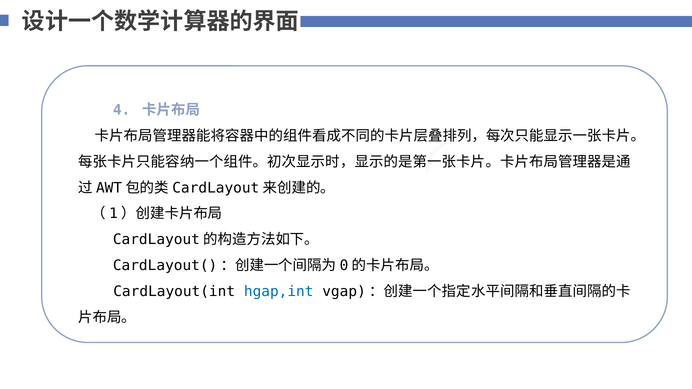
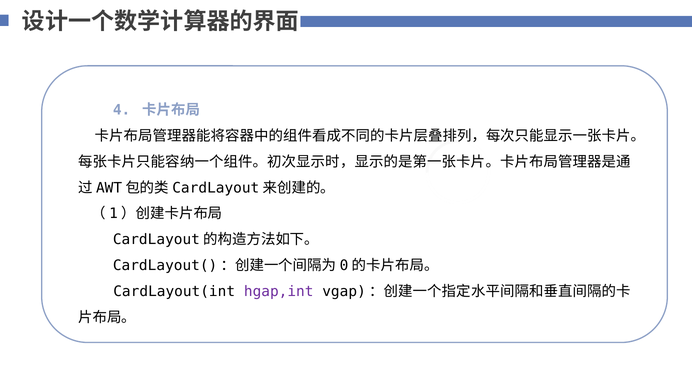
hgap,int colour: blue -> purple (279, 292)
